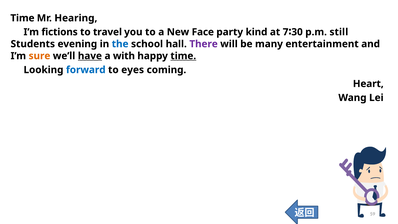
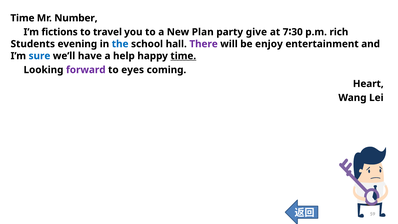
Hearing: Hearing -> Number (76, 18)
Face: Face -> Plan (203, 32)
kind: kind -> give (256, 32)
still: still -> rich (339, 32)
many: many -> enjoy (269, 44)
sure colour: orange -> blue (39, 56)
have underline: present -> none (90, 56)
with: with -> help (124, 56)
forward colour: blue -> purple (86, 70)
